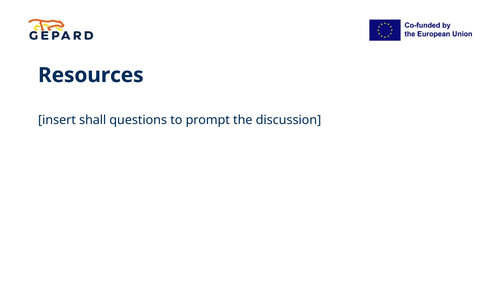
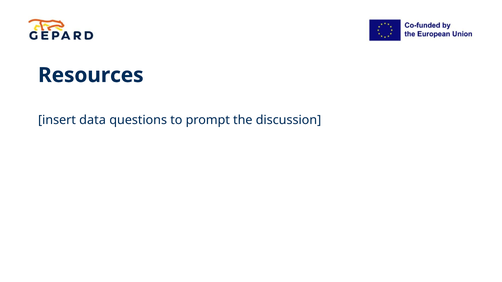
shall: shall -> data (93, 120)
